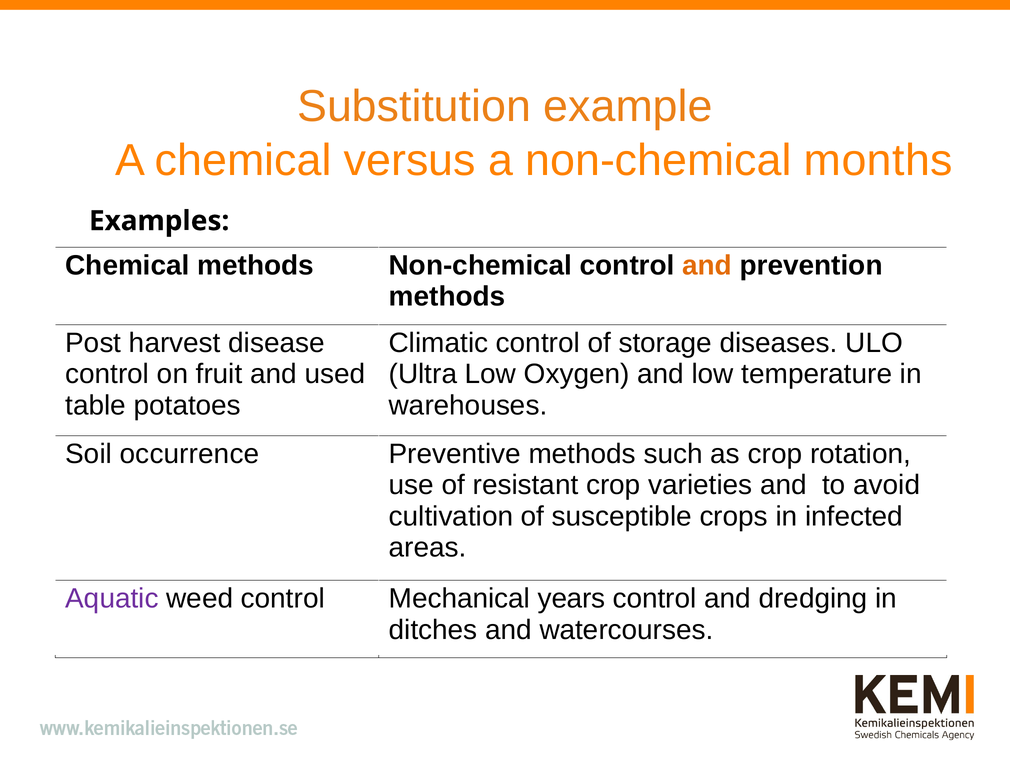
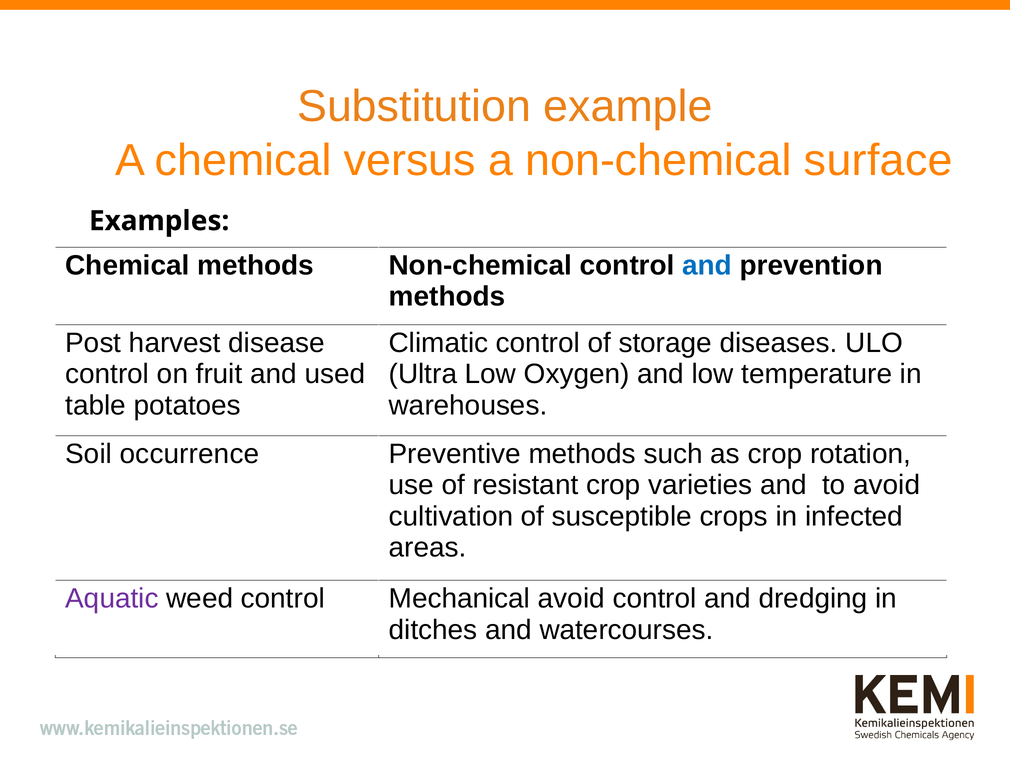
months: months -> surface (878, 160)
and colour: orange -> blue (707, 266)
Mechanical years: years -> avoid (571, 599)
